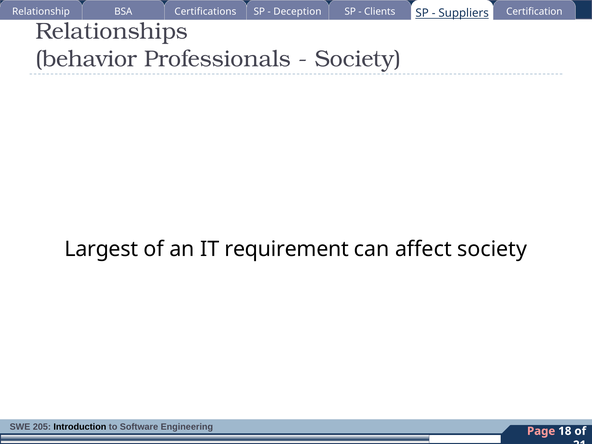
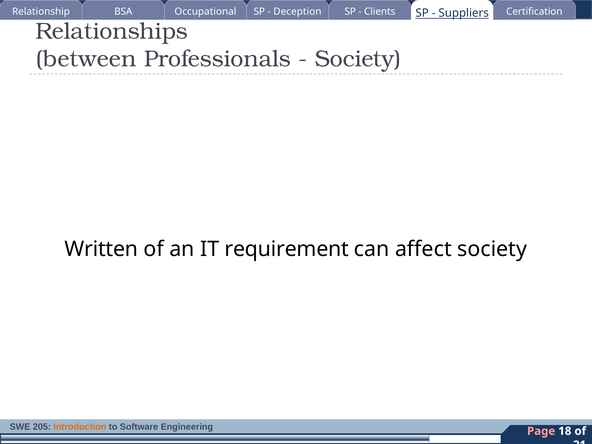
Certifications: Certifications -> Occupational (205, 12)
behavior: behavior -> between (86, 59)
Largest: Largest -> Written (101, 249)
Introduction colour: black -> orange (80, 427)
